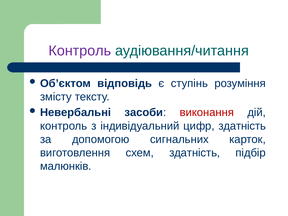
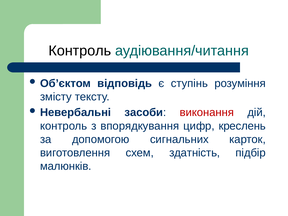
Контроль colour: purple -> black (80, 51)
індивідуальний: індивідуальний -> впорядкування (140, 126)
цифр здатність: здатність -> креслень (242, 126)
